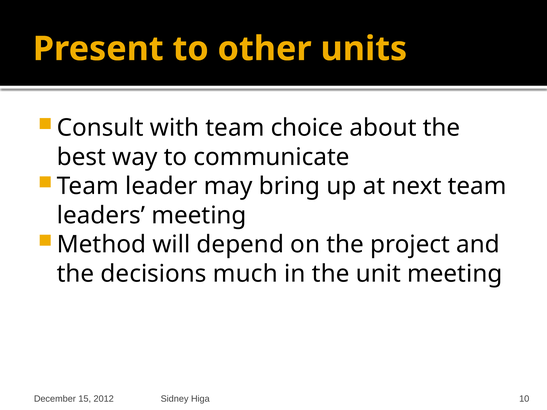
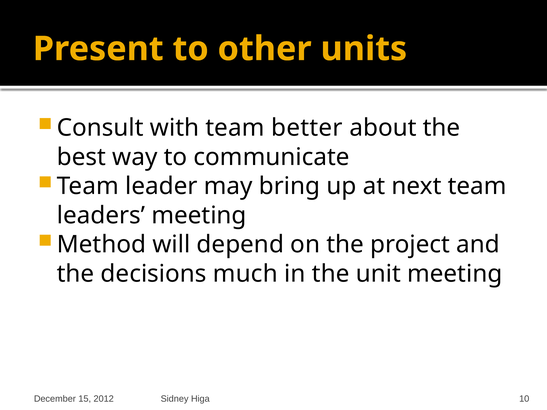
choice: choice -> better (307, 128)
